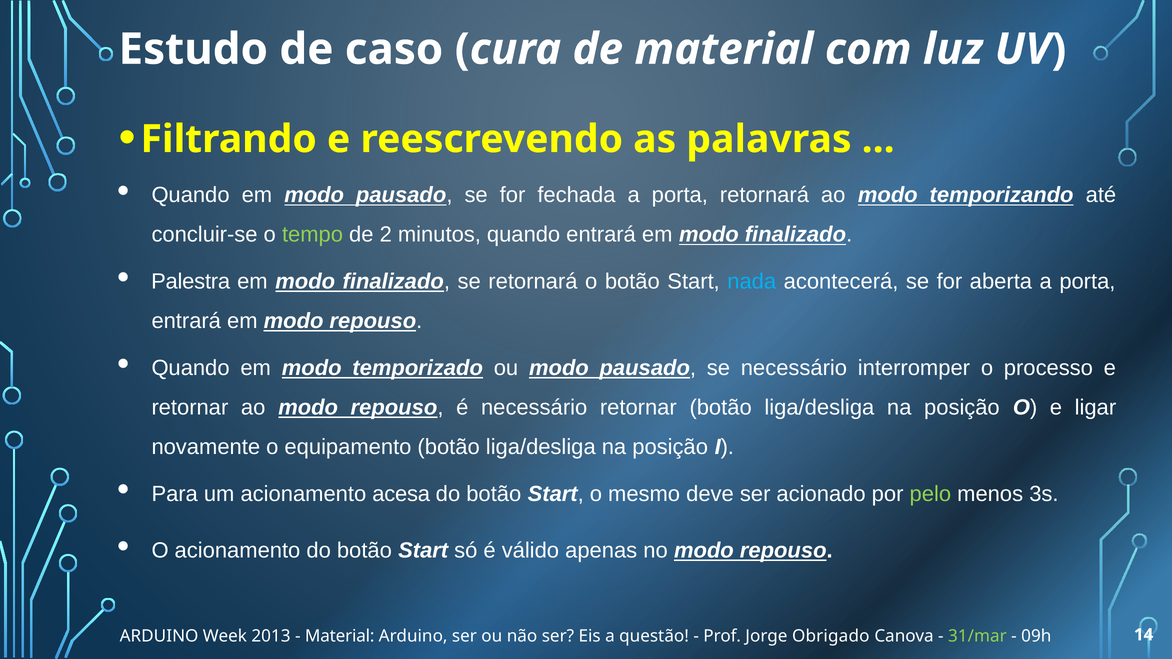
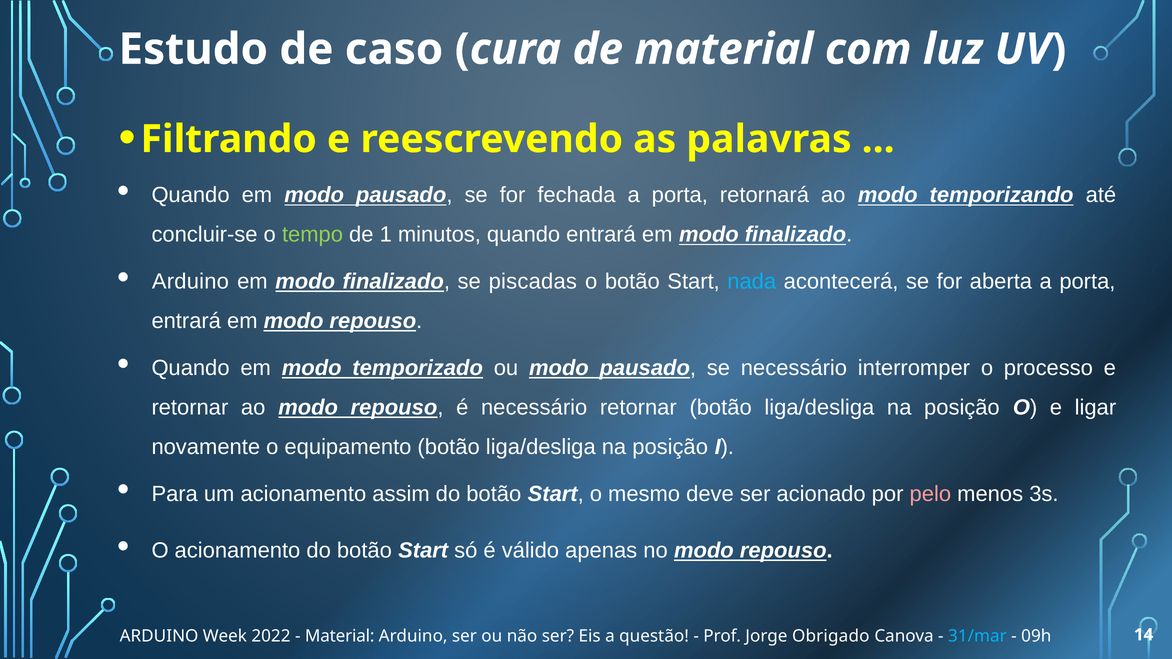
2: 2 -> 1 (386, 235)
Palestra: Palestra -> Arduino (190, 282)
se retornará: retornará -> piscadas (533, 282)
acesa: acesa -> assim (401, 494)
pelo colour: light green -> pink (930, 494)
2013: 2013 -> 2022 (271, 636)
31/mar colour: light green -> light blue (977, 636)
